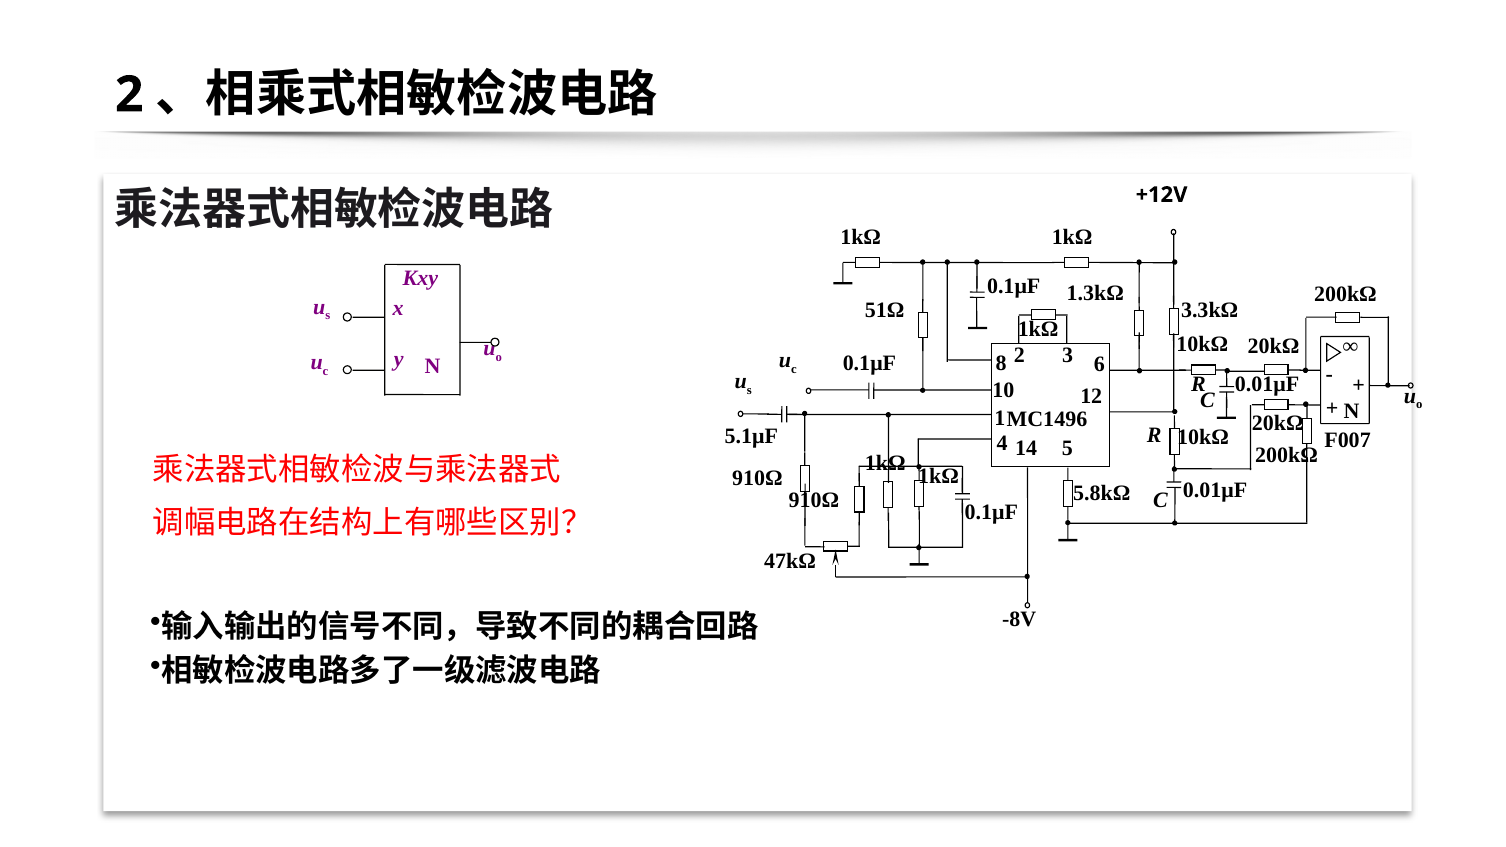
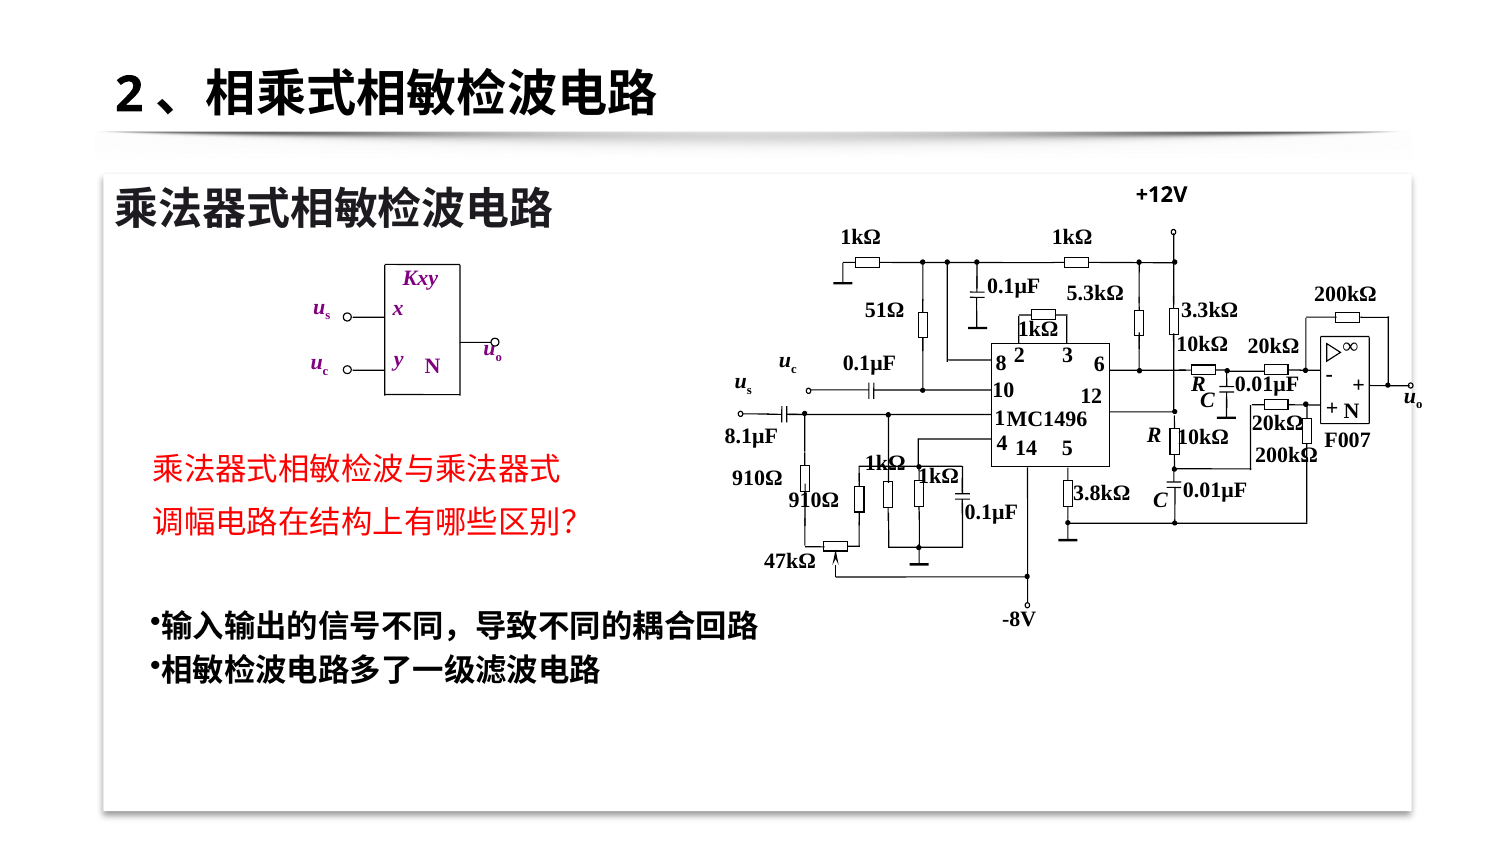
1.3kΩ: 1.3kΩ -> 5.3kΩ (1095, 294)
5.1μF: 5.1μF -> 8.1μF (751, 437)
5.8kΩ: 5.8kΩ -> 3.8kΩ (1102, 493)
